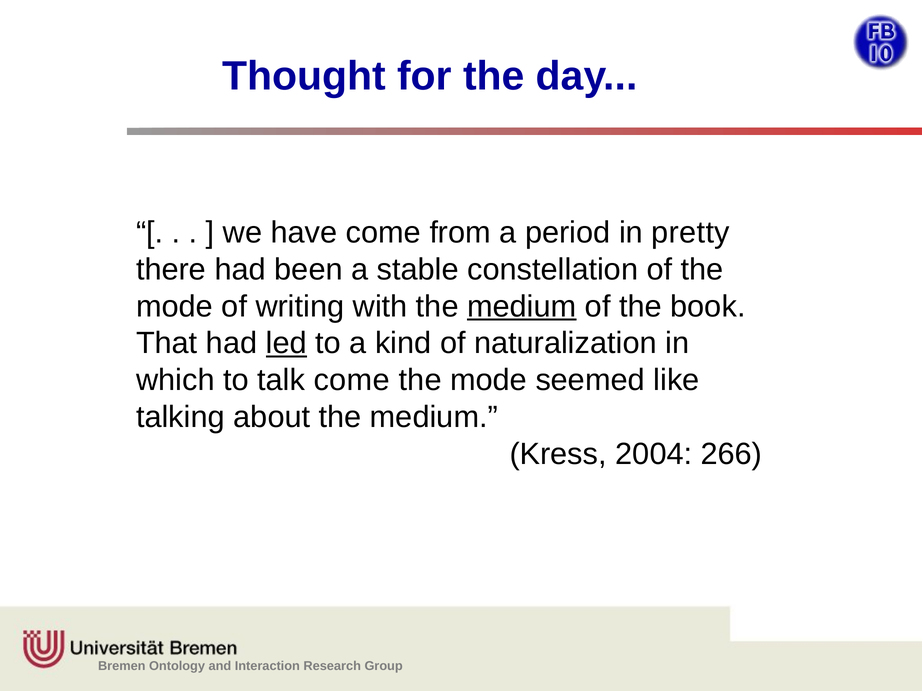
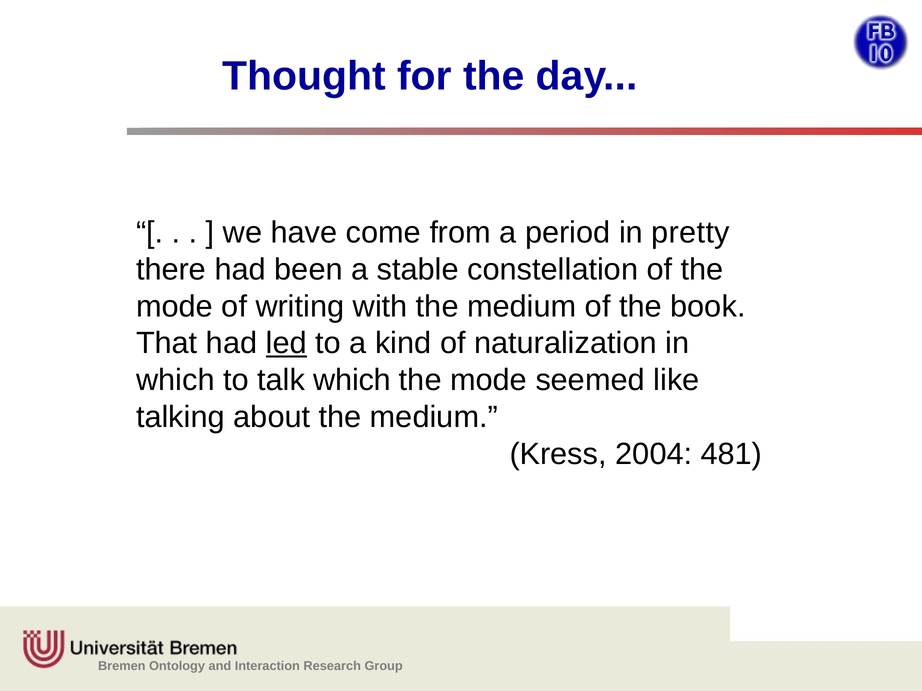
medium underline: present -> none (522, 307)
talk come: come -> which (352, 380)
266: 266 -> 481 (732, 454)
